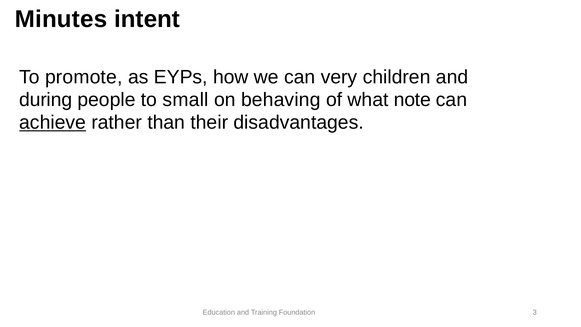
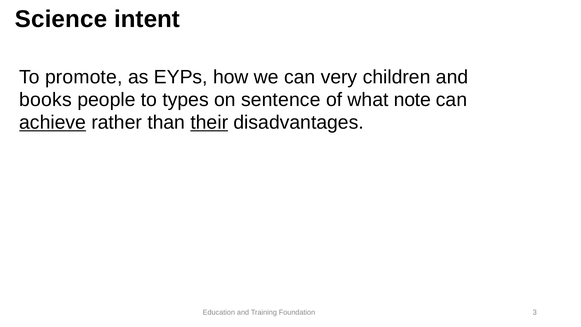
Minutes: Minutes -> Science (61, 19)
during: during -> books (45, 100)
small: small -> types (186, 100)
behaving: behaving -> sentence (281, 100)
their underline: none -> present (209, 122)
